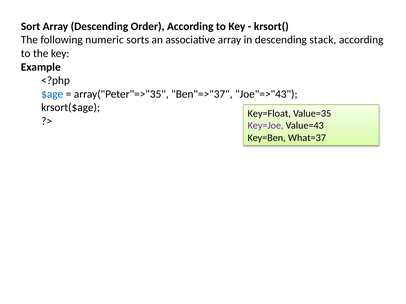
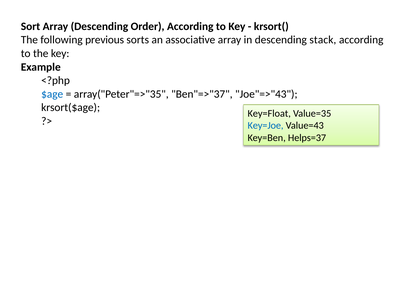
numeric: numeric -> previous (105, 40)
Key=Joe colour: purple -> blue (266, 126)
What=37: What=37 -> Helps=37 (307, 138)
